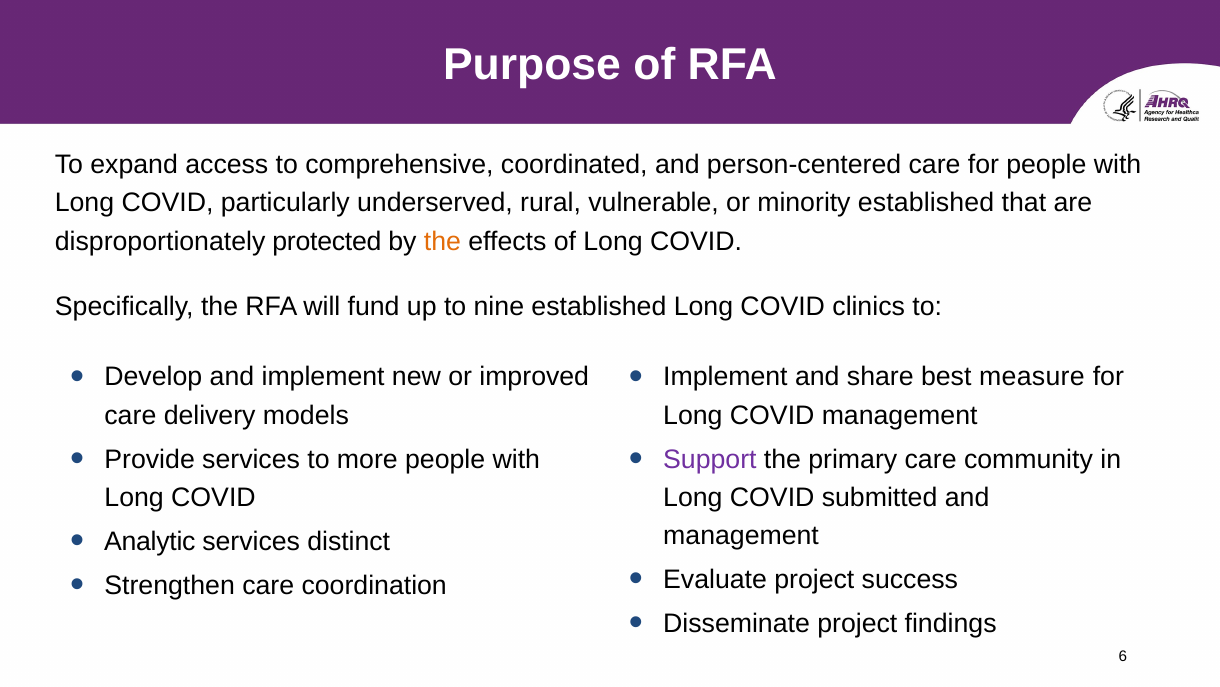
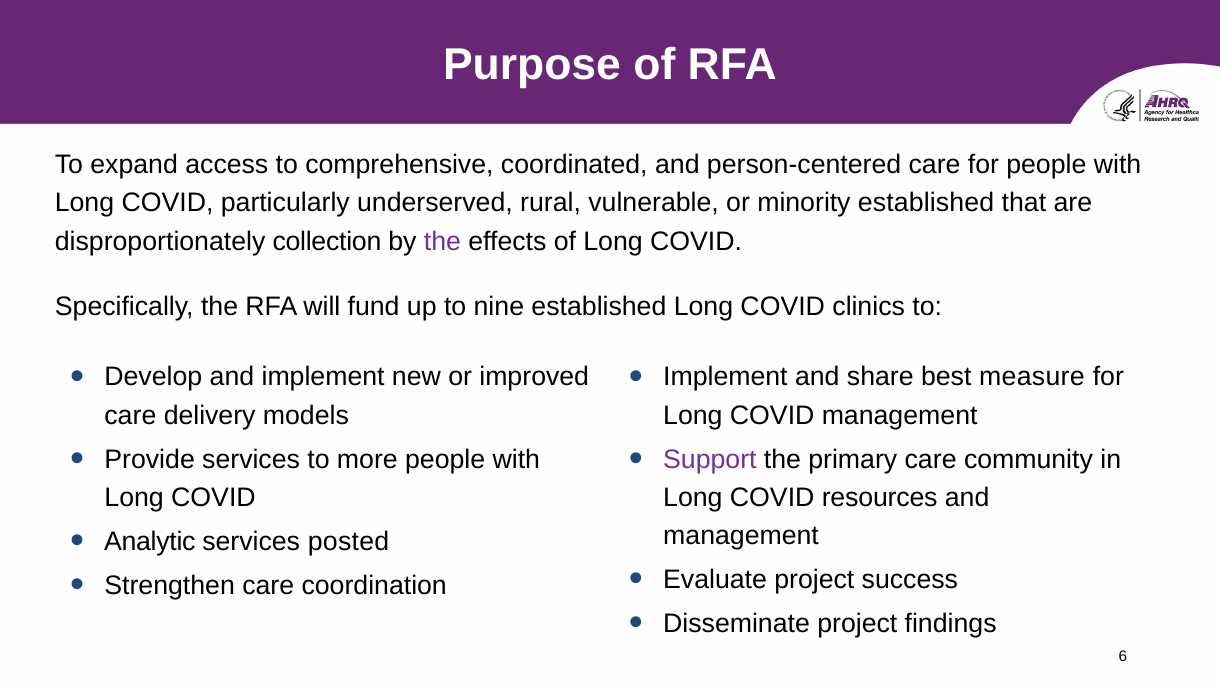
protected: protected -> collection (327, 241)
the colour: orange -> purple (442, 241)
submitted: submitted -> resources (880, 497)
distinct: distinct -> posted (349, 541)
